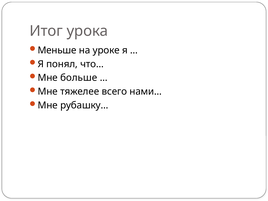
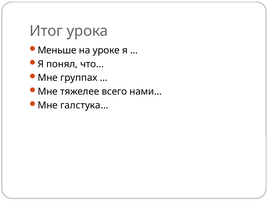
больше: больше -> группах (79, 78)
рубашку…: рубашку… -> галстука… (84, 105)
